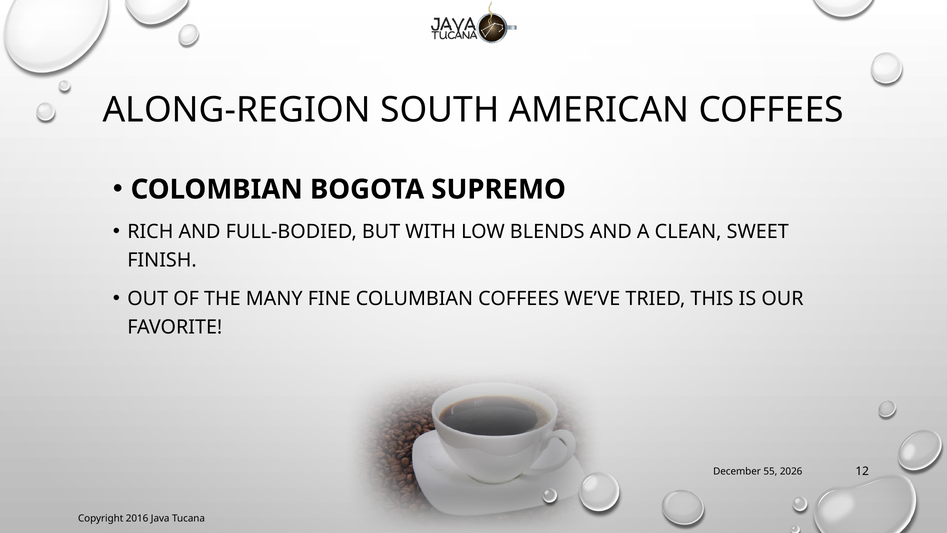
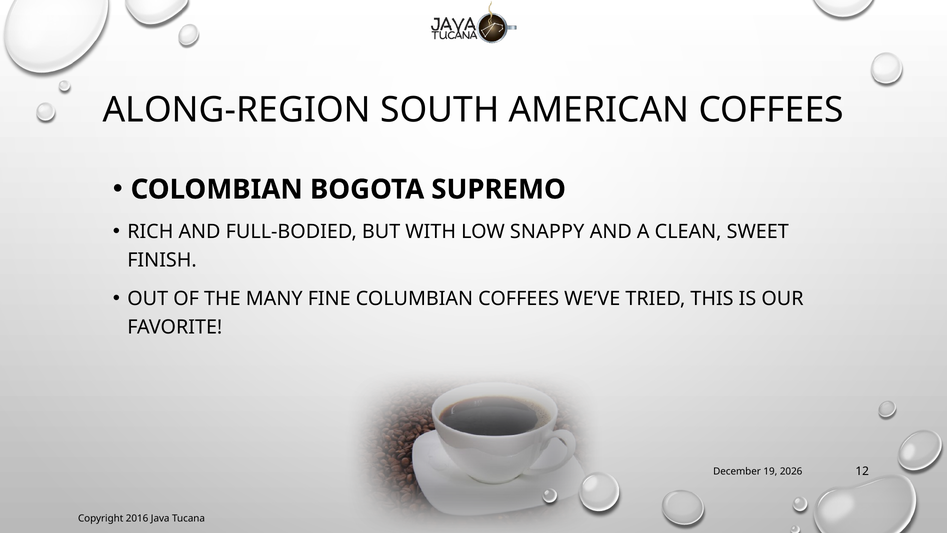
BLENDS: BLENDS -> SNAPPY (547, 232)
55: 55 -> 19 (770, 471)
